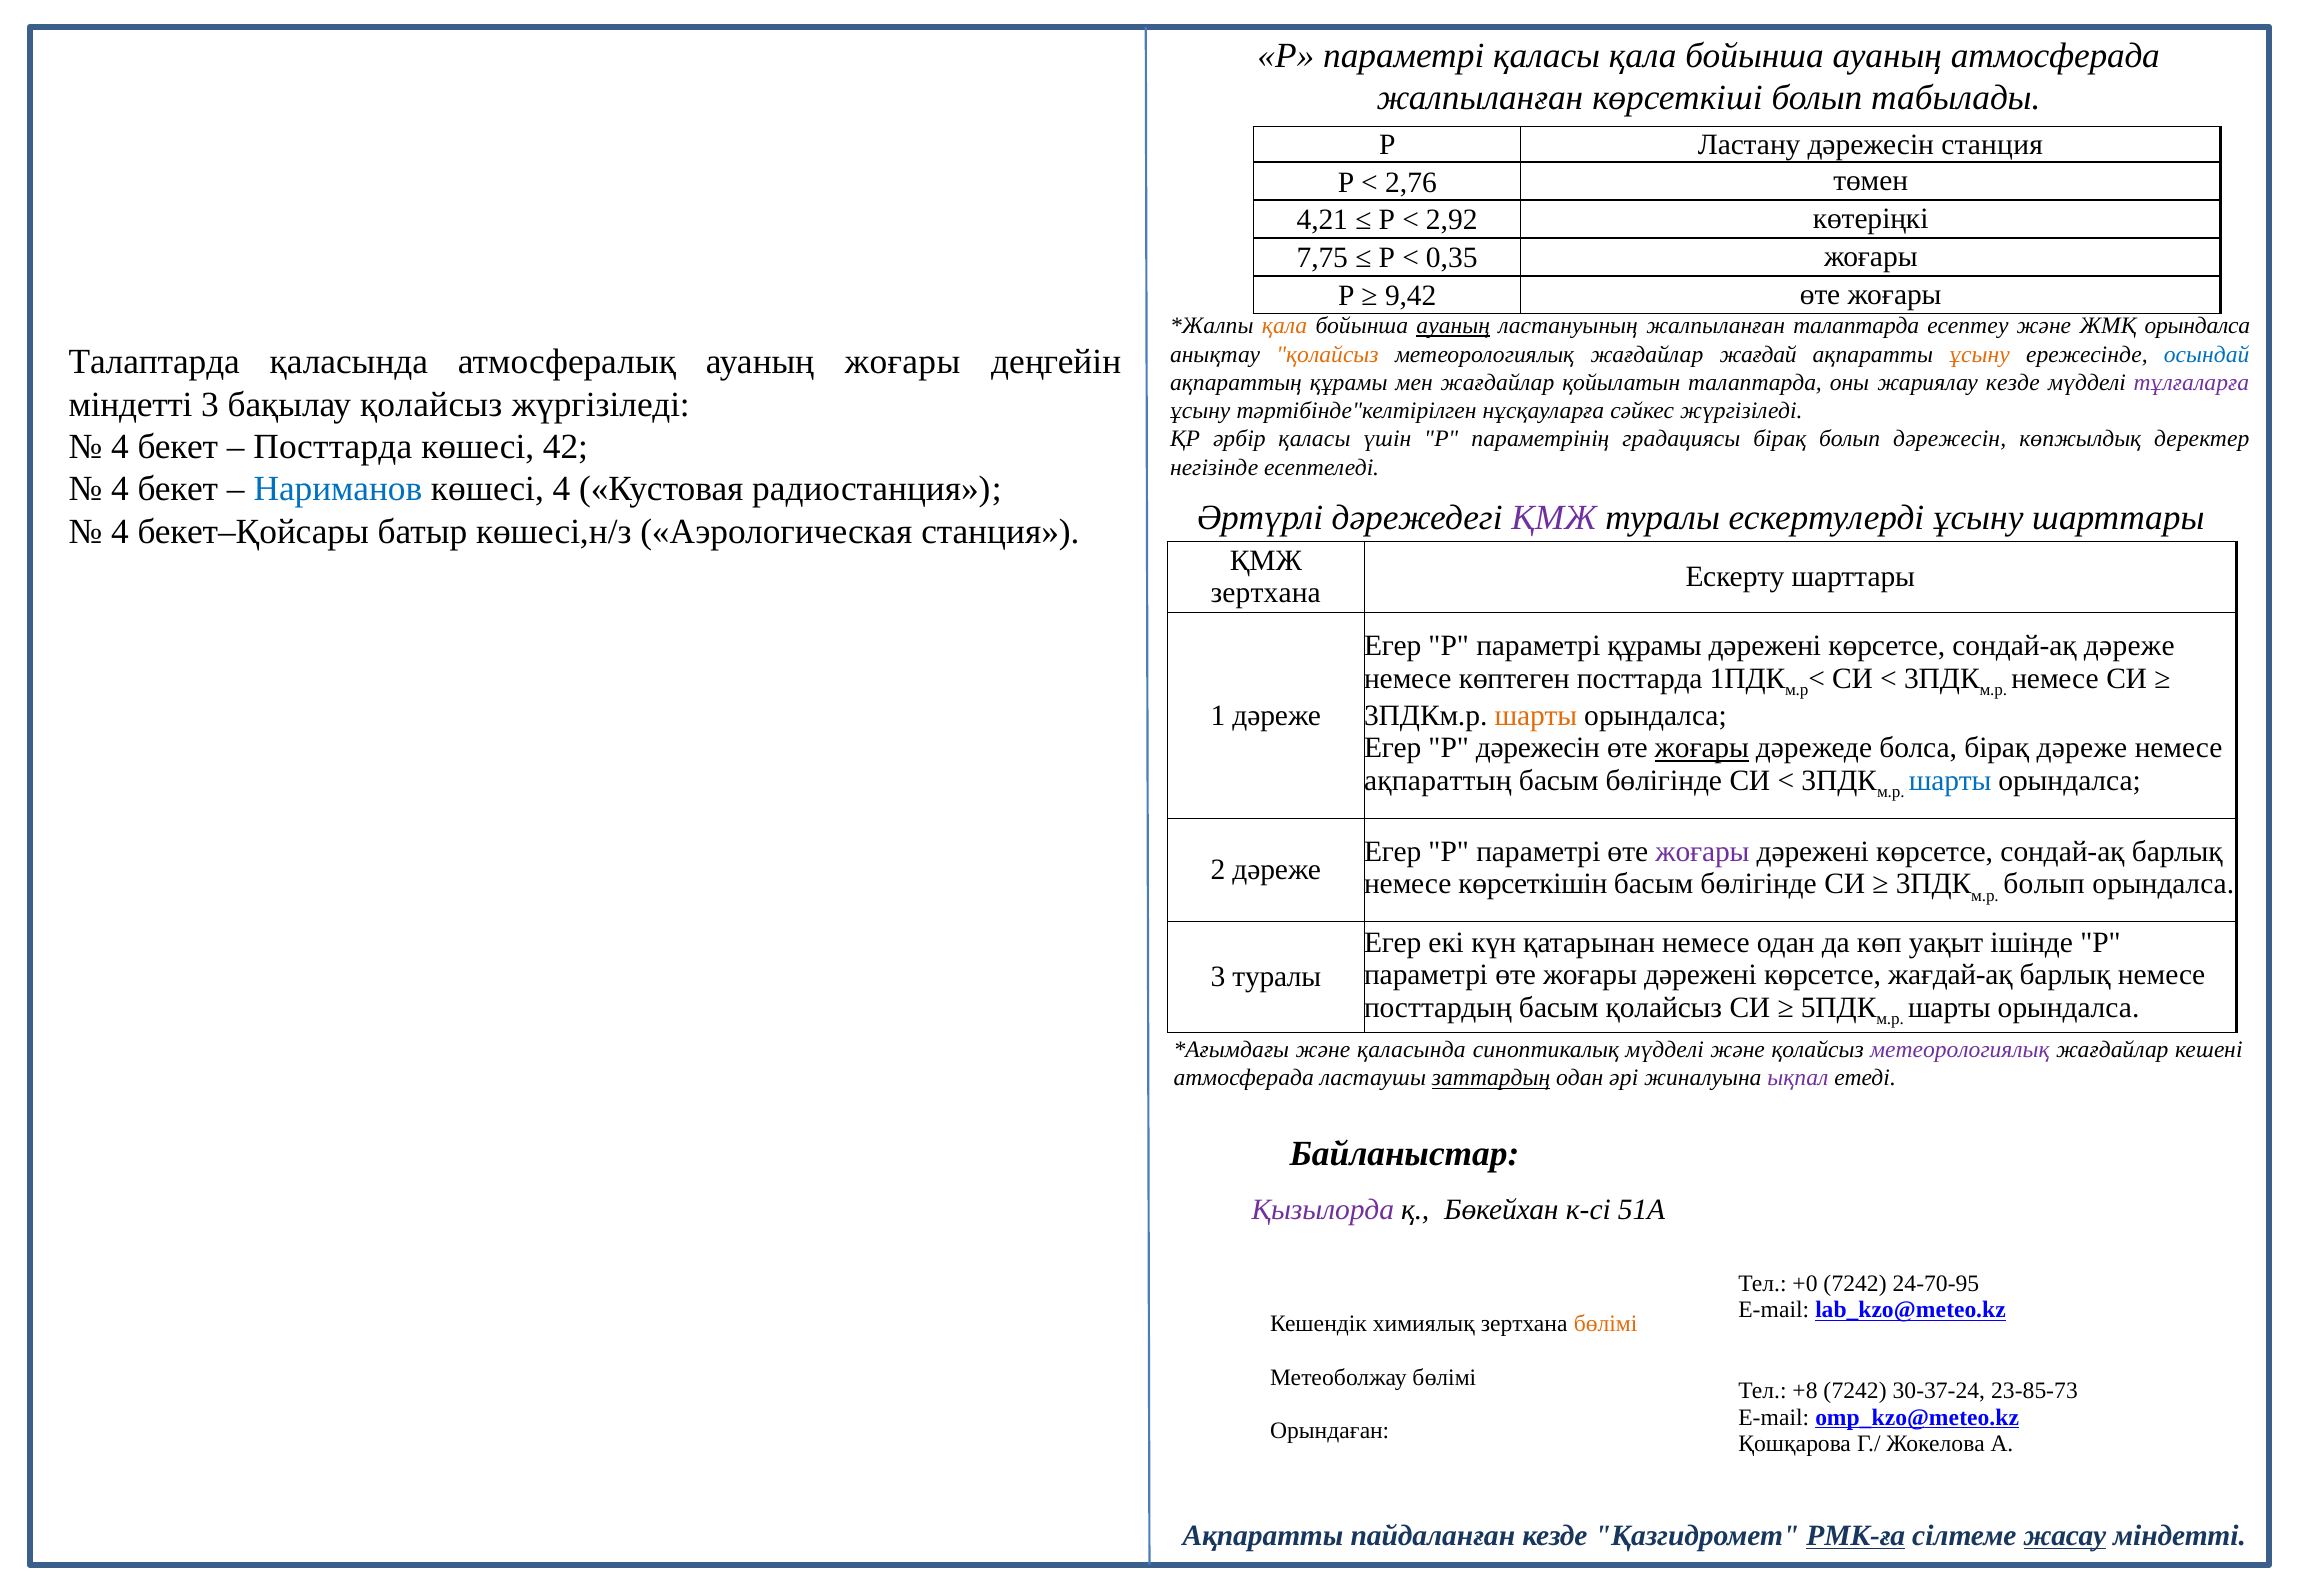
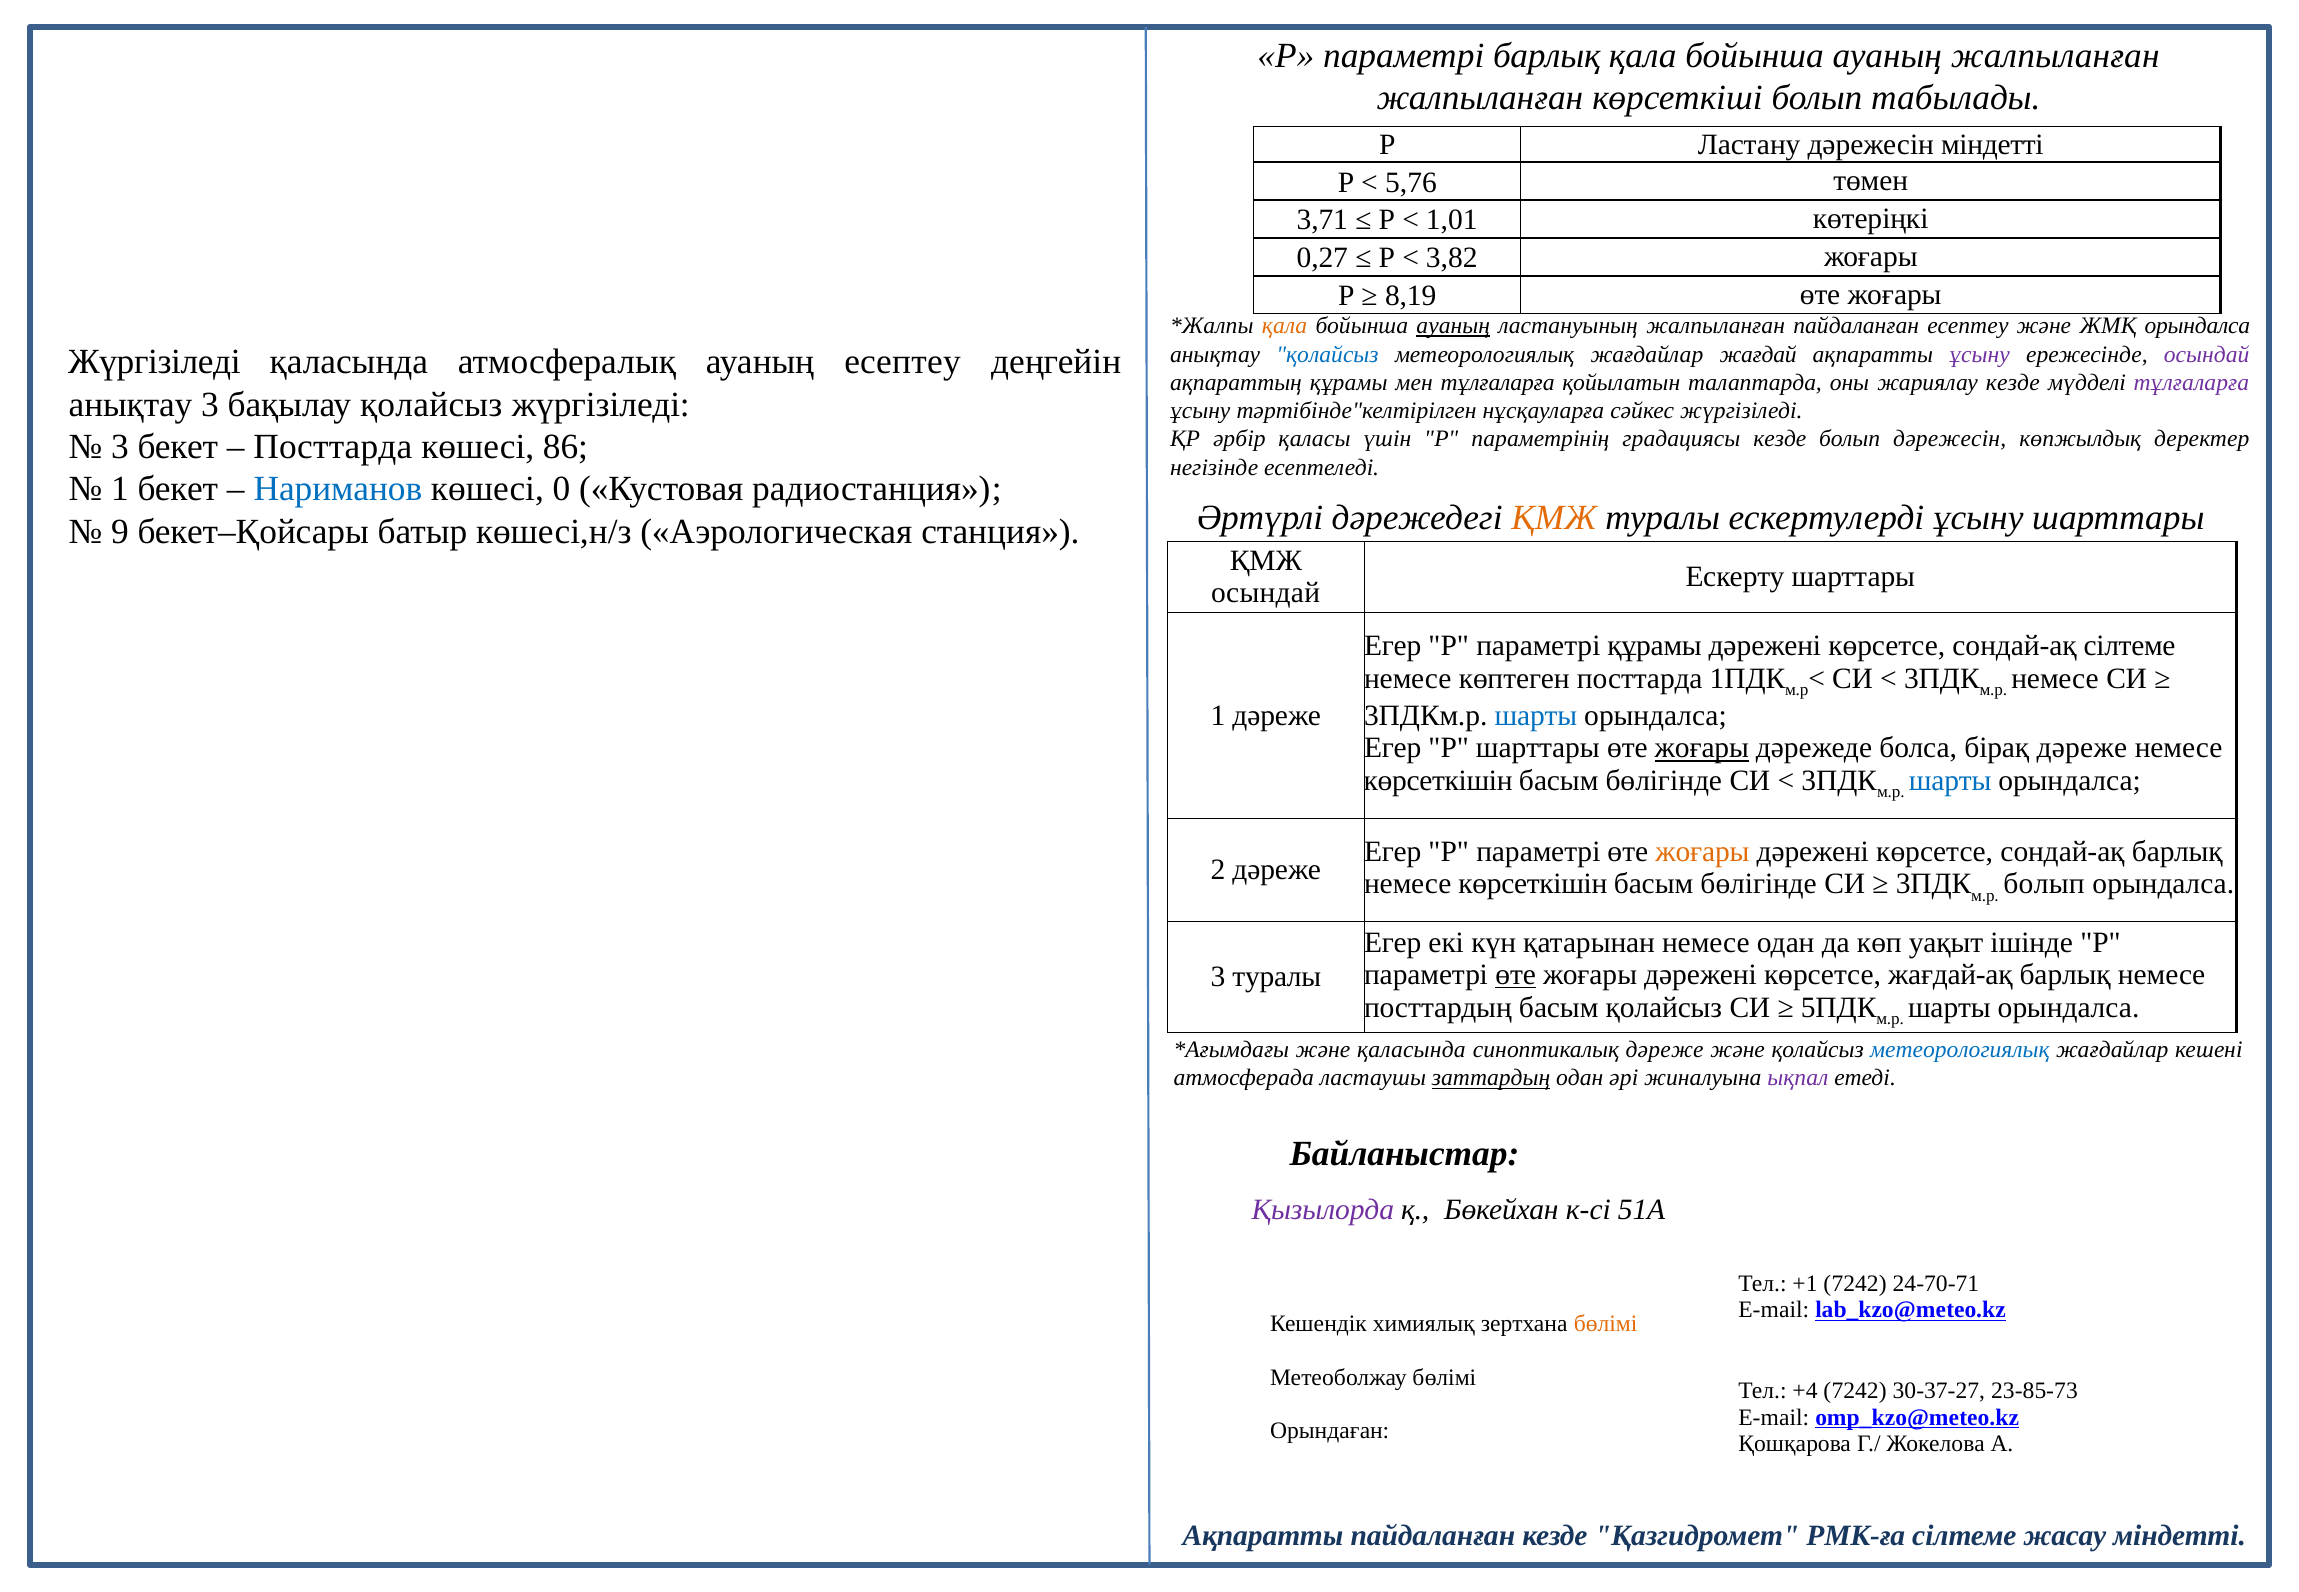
параметрі қаласы: қаласы -> барлық (1547, 56)
ауаның атмосферада: атмосферада -> жалпыланған (2055, 56)
дәрежесін станция: станция -> міндетті (1992, 144)
2,76: 2,76 -> 5,76 (1411, 182)
4,21: 4,21 -> 3,71 (1322, 220)
2,92: 2,92 -> 1,01 (1452, 220)
7,75: 7,75 -> 0,27 (1322, 258)
0,35: 0,35 -> 3,82 (1452, 258)
9,42: 9,42 -> 8,19 (1411, 296)
жалпыланған талаптарда: талаптарда -> пайдаланған (1856, 326)
қолайсыз colour: orange -> blue (1327, 354)
ұсыну colour: orange -> purple (1980, 354)
осындай colour: blue -> purple (2207, 354)
Талаптарда: Талаптарда -> Жүргізіледі (154, 362)
ауаның жоғары: жоғары -> есептеу (903, 362)
мен жағдайлар: жағдайлар -> тұлғаларға (1498, 382)
міндетті: міндетті -> анықтау (131, 404)
градациясы бірақ: бірақ -> кезде (1780, 439)
4: 4 -> 3 (120, 447)
42: 42 -> 86 (565, 447)
4: 4 -> 1 (120, 489)
көшесі 4: 4 -> 0 (562, 489)
ҚМЖ colour: purple -> orange (1554, 517)
4: 4 -> 9 (120, 532)
зертхана: зертхана -> осындай (1266, 593)
сондай-ақ дәреже: дәреже -> сілтеме (2130, 646)
шарты colour: orange -> blue (1536, 715)
P дәрежесін: дәрежесін -> шарттары (1538, 748)
ақпараттың: ақпараттың -> көрсеткішін (1438, 780)
жоғары colour: purple -> orange (1702, 851)
өте underline: none -> present (1516, 975)
синоптикалық мүдделі: мүдделі -> дәреже (1665, 1050)
метеорологиялық colour: purple -> blue (1960, 1050)
+0: +0 -> +1 (1805, 1284)
24-70-95: 24-70-95 -> 24-70-71 (1936, 1284)
+8: +8 -> +4 (1805, 1391)
30-37-24: 30-37-24 -> 30-37-27 (1939, 1391)
РМК-ға underline: present -> none (1856, 1535)
жасау underline: present -> none (2065, 1535)
